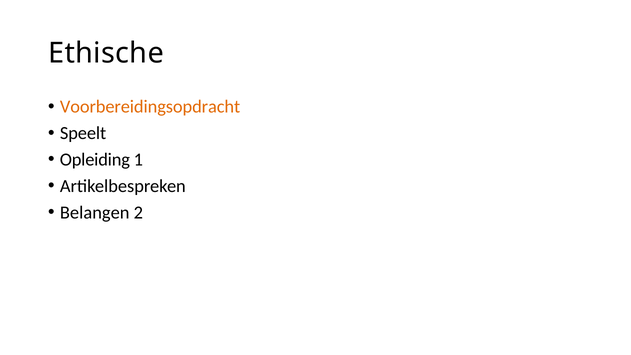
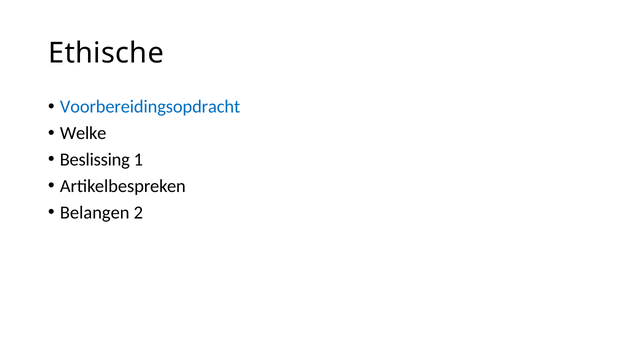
Voorbereidingsopdracht colour: orange -> blue (150, 107)
Speelt: Speelt -> Welke (83, 133)
Opleiding: Opleiding -> Beslissing (95, 160)
